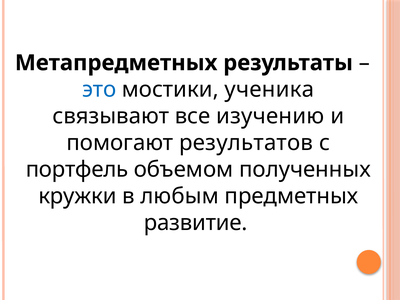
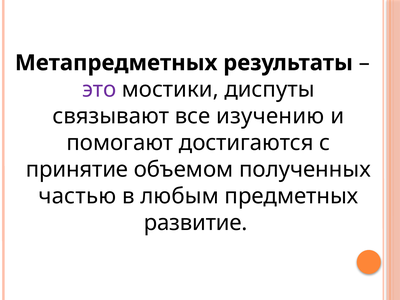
это colour: blue -> purple (99, 90)
ученика: ученика -> диспуты (269, 90)
результатов: результатов -> достигаются (246, 143)
портфель: портфель -> принятие (77, 169)
кружки: кружки -> частью (77, 196)
